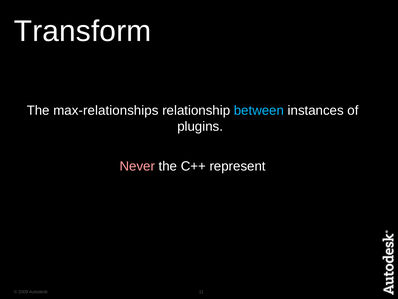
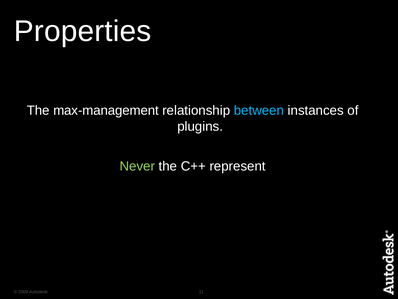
Transform: Transform -> Properties (83, 31)
max-relationships: max-relationships -> max-management (106, 110)
Never colour: pink -> light green (137, 166)
